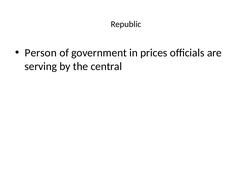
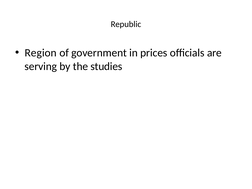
Person: Person -> Region (41, 53)
central: central -> studies (106, 66)
